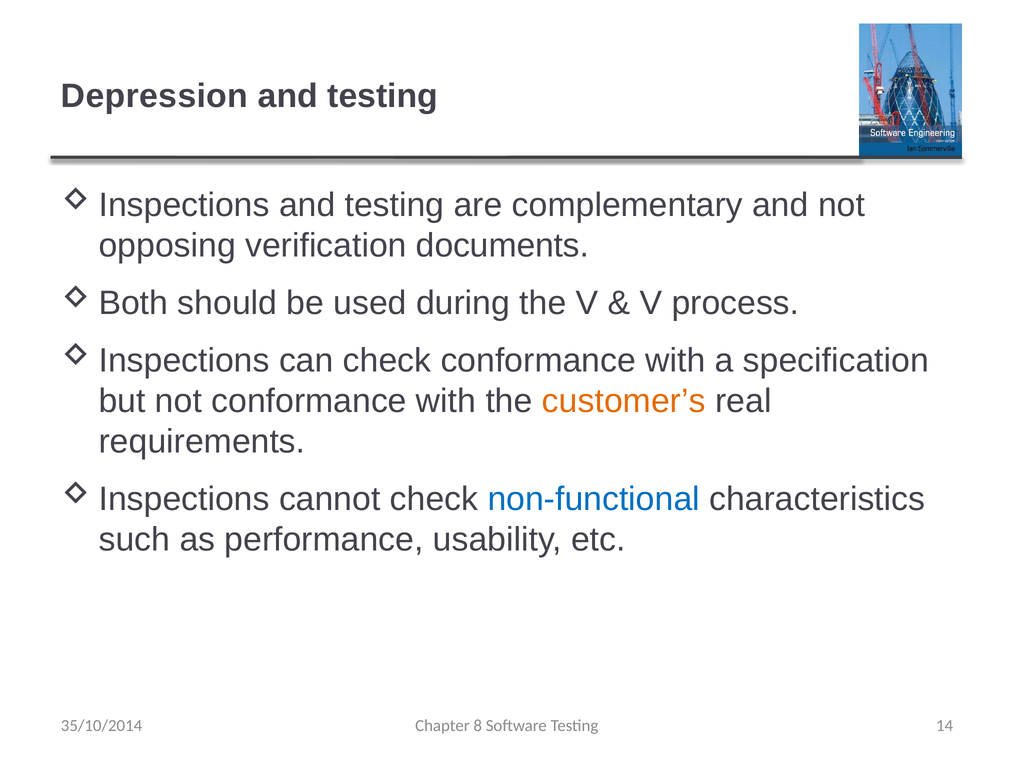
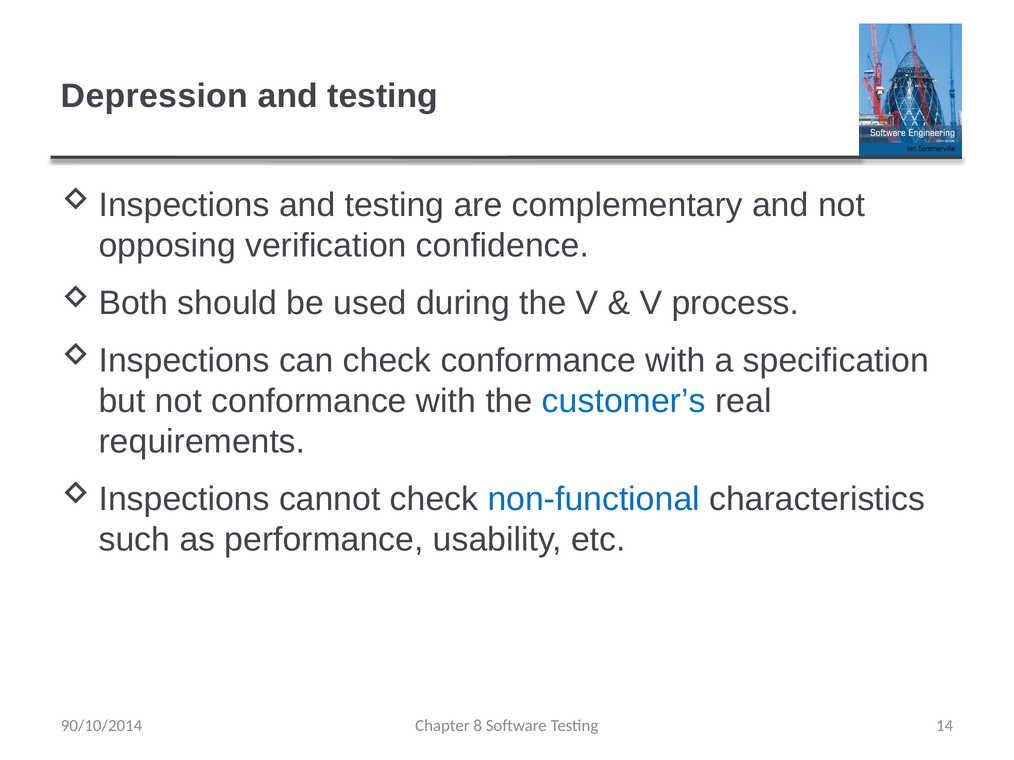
documents: documents -> confidence (502, 246)
customer’s colour: orange -> blue (624, 401)
35/10/2014: 35/10/2014 -> 90/10/2014 (102, 726)
